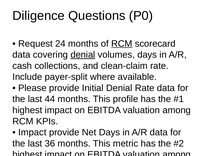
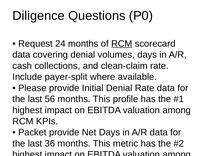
denial underline: present -> none (83, 55)
44: 44 -> 56 (50, 99)
Impact: Impact -> Packet (32, 132)
